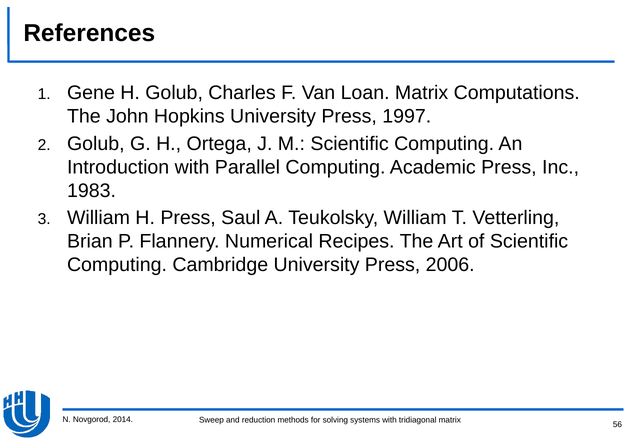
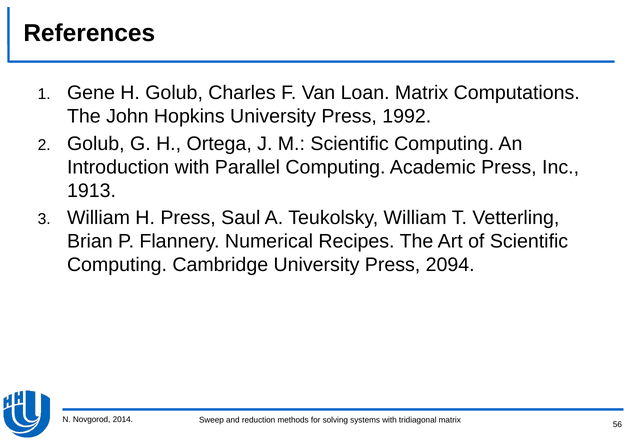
1997: 1997 -> 1992 (407, 116)
1983: 1983 -> 1913 (91, 191)
2006: 2006 -> 2094 (450, 265)
